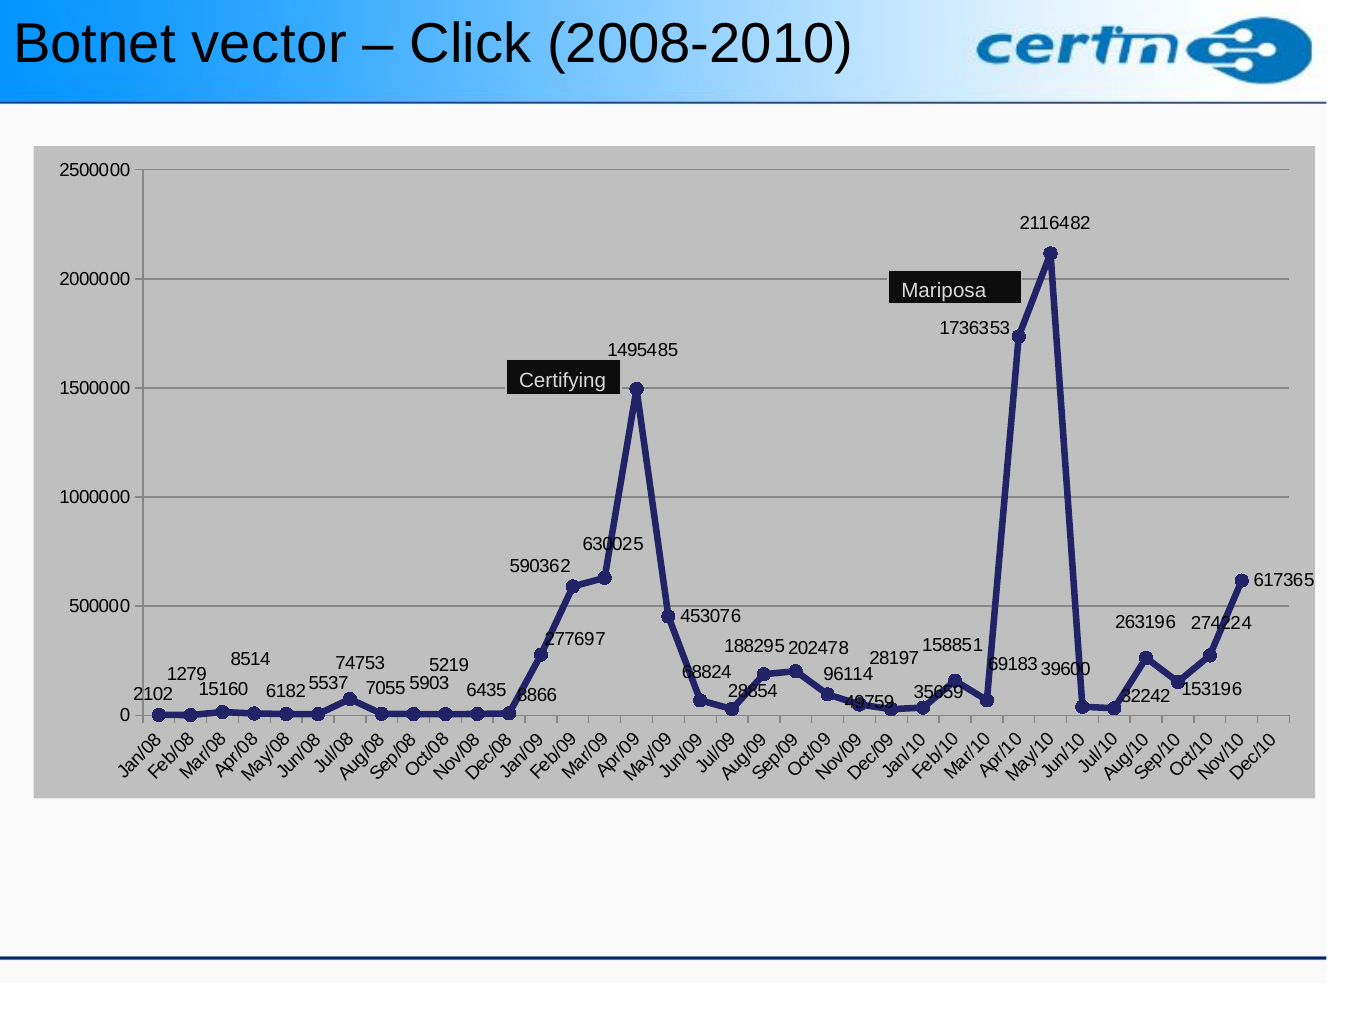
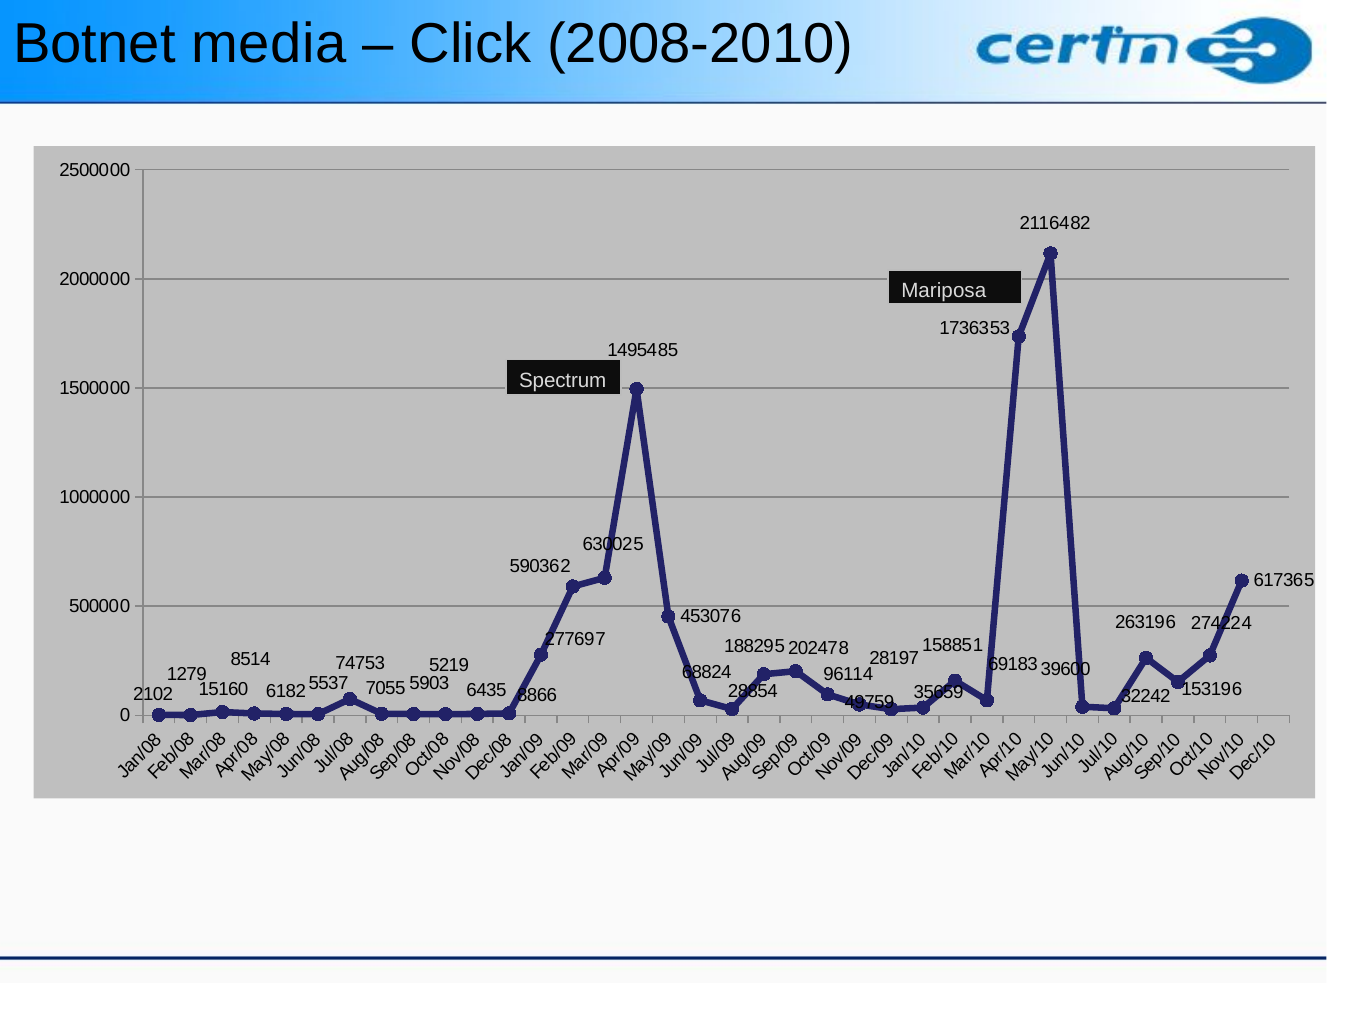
vector: vector -> media (269, 44)
Certifying: Certifying -> Spectrum (563, 380)
